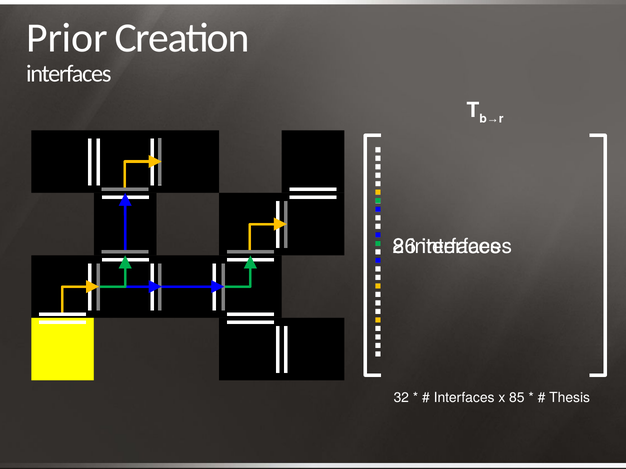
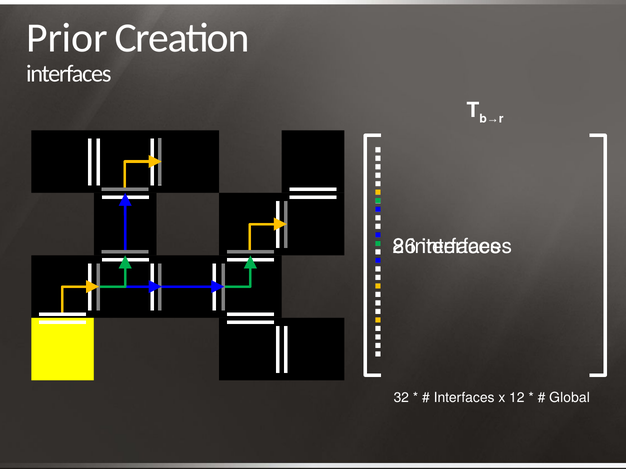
85: 85 -> 12 (517, 398)
Thesis: Thesis -> Global (570, 398)
